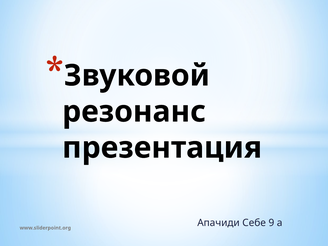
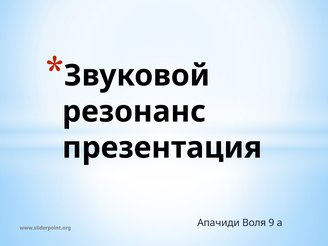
Себе: Себе -> Воля (254, 223)
